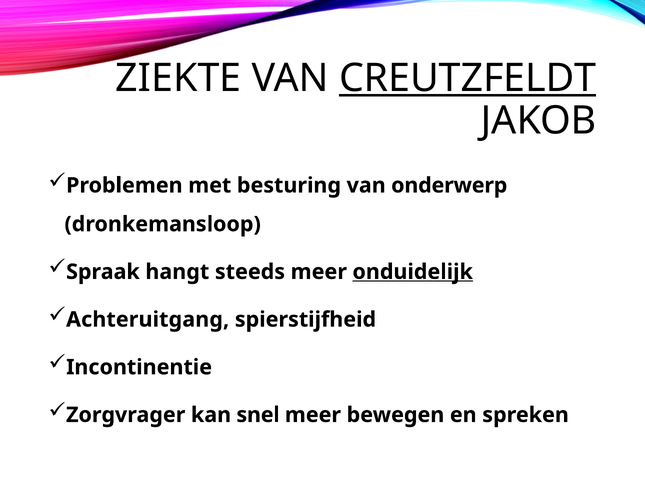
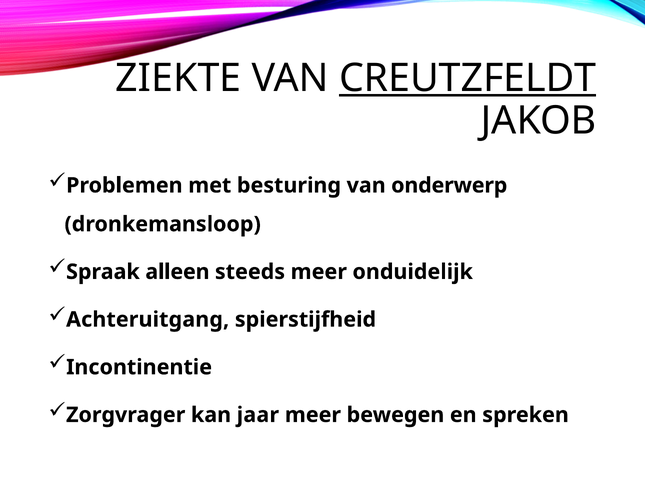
hangt: hangt -> alleen (177, 272)
onduidelijk underline: present -> none (413, 272)
snel: snel -> jaar (258, 415)
